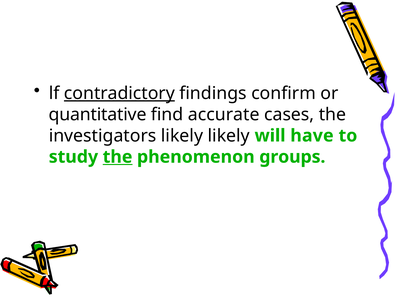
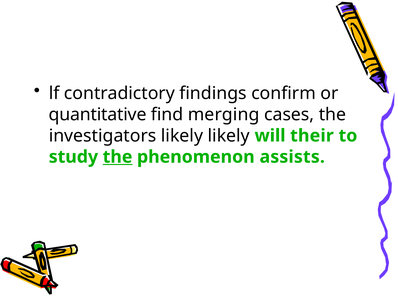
contradictory underline: present -> none (119, 93)
accurate: accurate -> merging (224, 115)
have: have -> their (312, 136)
groups: groups -> assists (292, 157)
